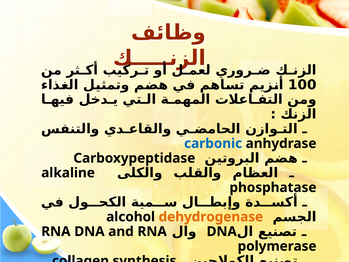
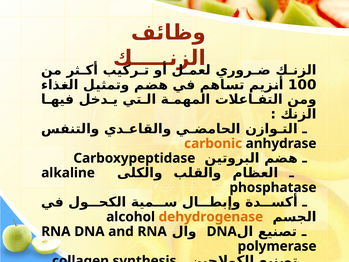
carbonic colour: blue -> orange (213, 143)
